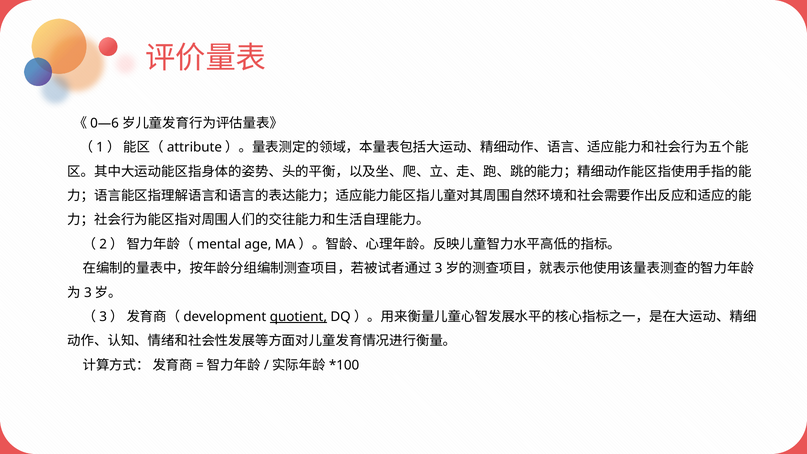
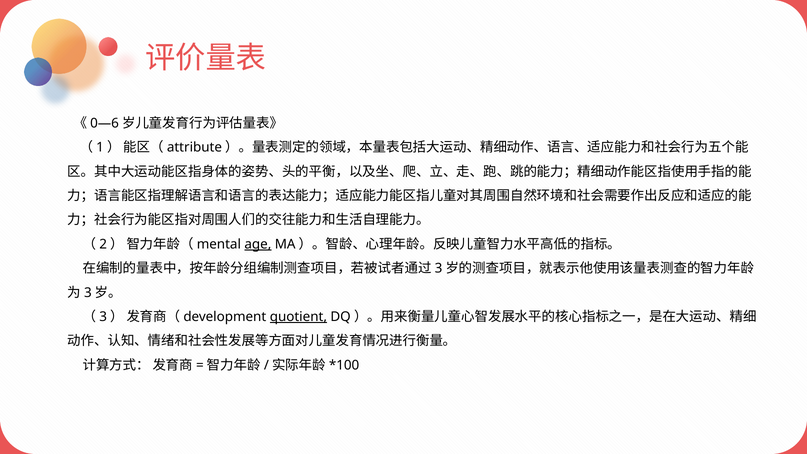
age underline: none -> present (258, 244)
